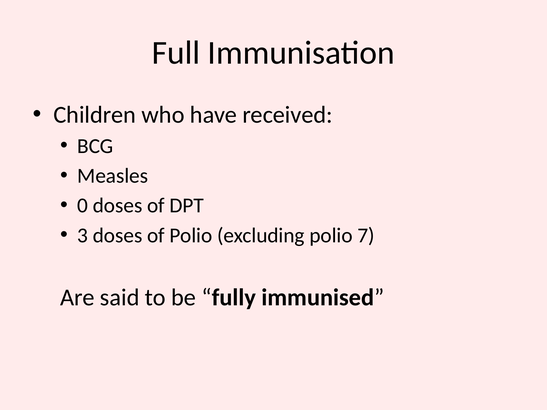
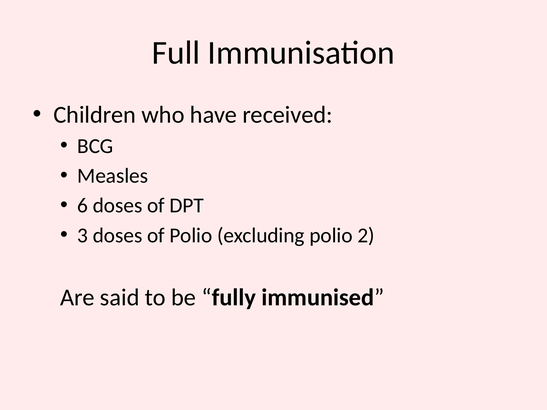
0: 0 -> 6 (83, 206)
7: 7 -> 2 (366, 236)
